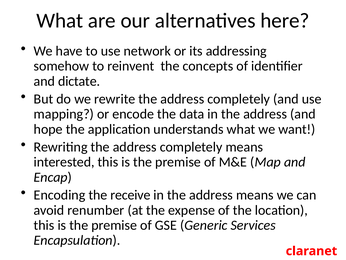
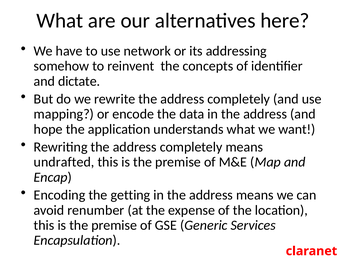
interested: interested -> undrafted (64, 162)
receive: receive -> getting (130, 195)
